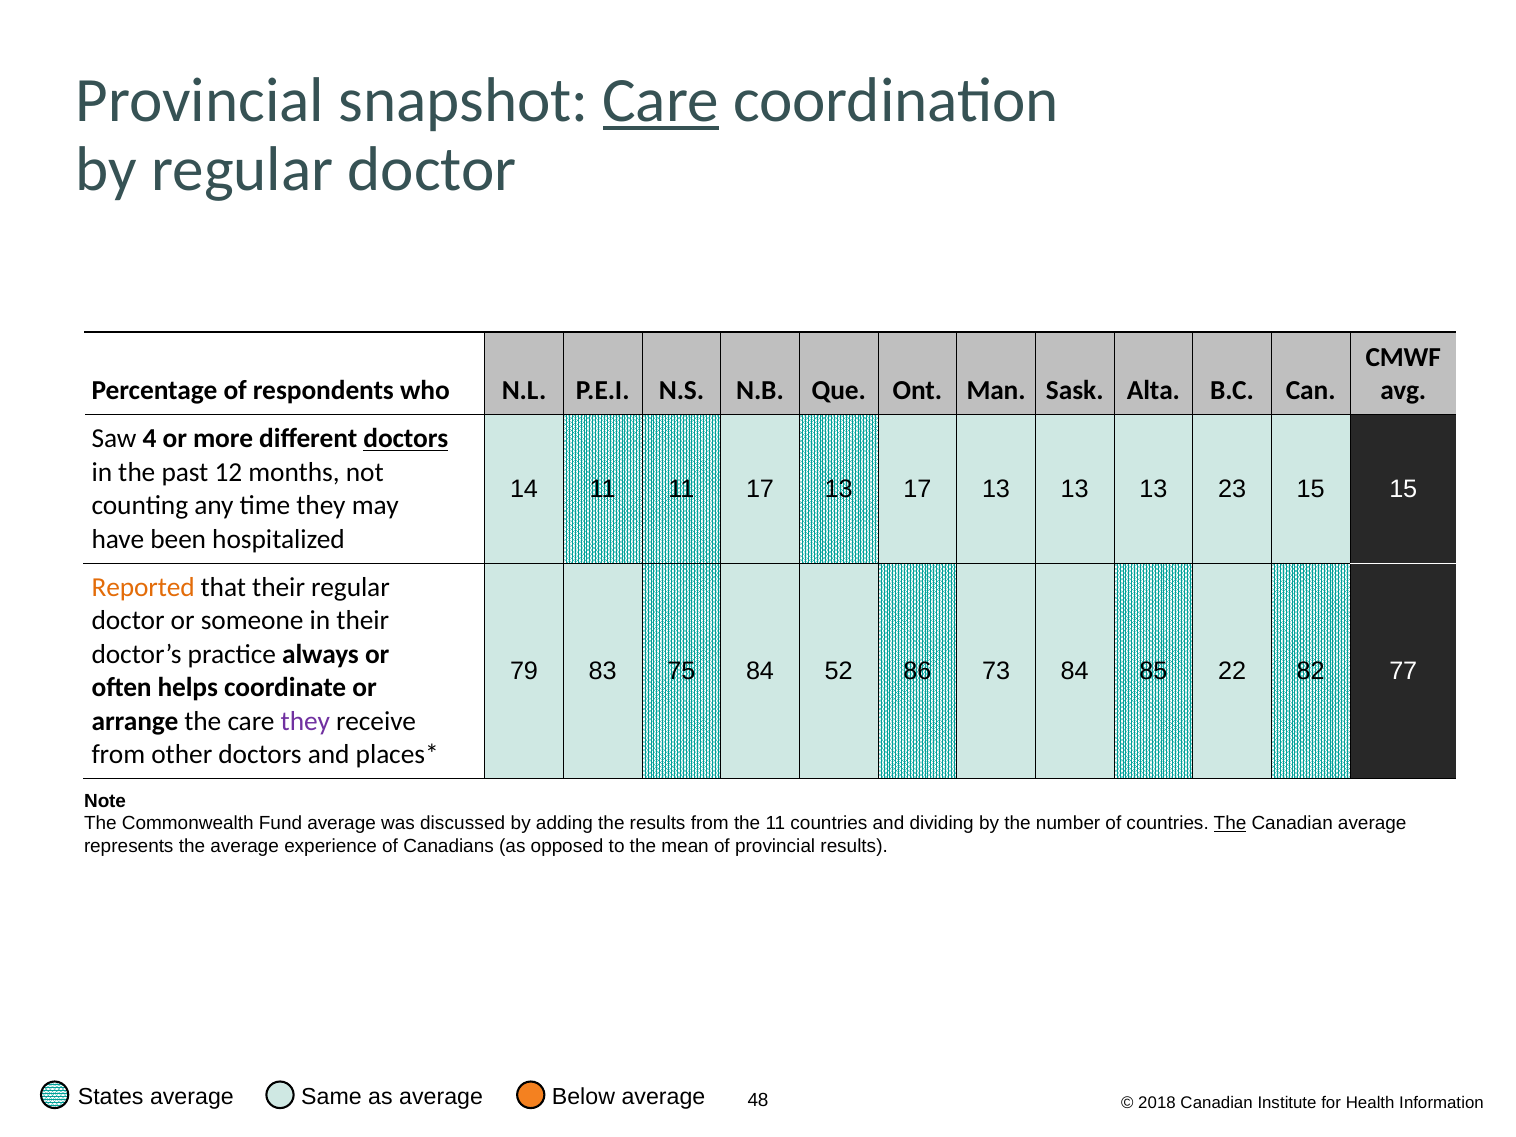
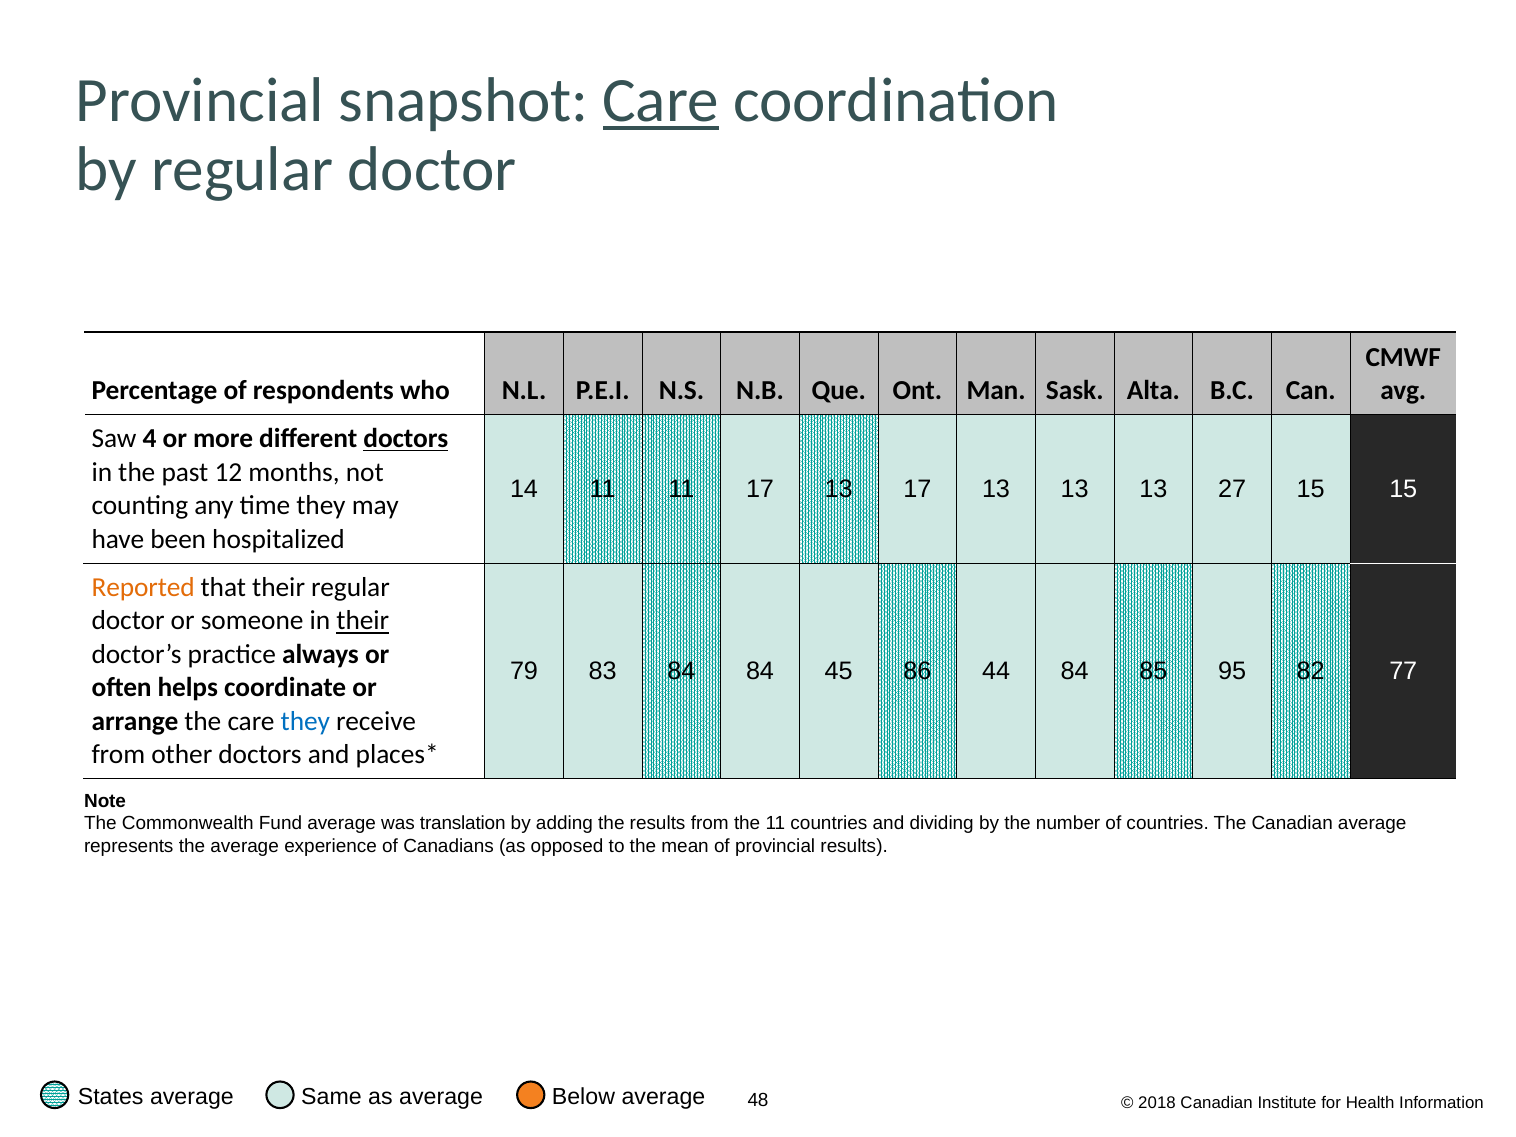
23: 23 -> 27 (1232, 489)
their underline: none -> present (363, 621)
83 75: 75 -> 84 (681, 671)
52: 52 -> 45 (839, 671)
73: 73 -> 44 (996, 671)
22: 22 -> 95 (1232, 671)
they colour: purple -> blue (305, 721)
discussed: discussed -> translation (463, 824)
The underline: present -> none (1230, 824)
